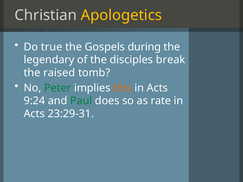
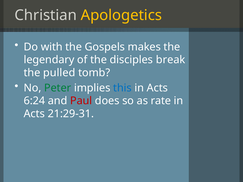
true: true -> with (52, 47)
during: during -> makes (144, 47)
raised: raised -> pulled (59, 73)
this colour: orange -> blue (122, 88)
9:24: 9:24 -> 6:24 (34, 101)
Paul colour: green -> red (81, 101)
23:29-31: 23:29-31 -> 21:29-31 (71, 114)
